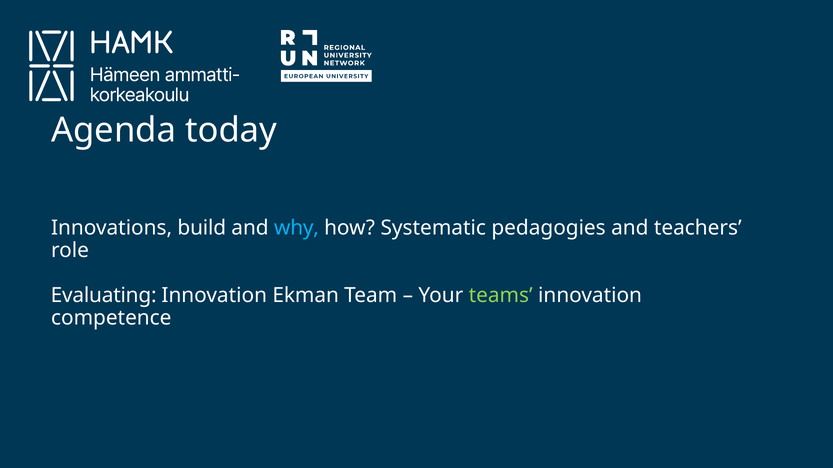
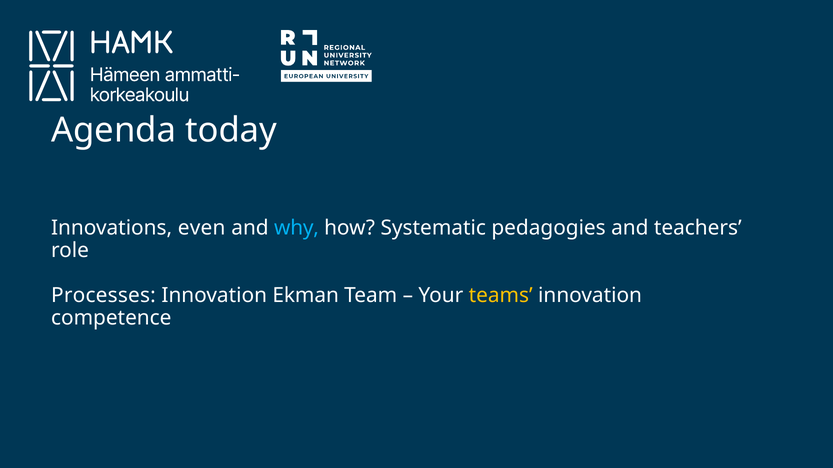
build: build -> even (202, 228)
Evaluating: Evaluating -> Processes (103, 296)
teams colour: light green -> yellow (501, 296)
